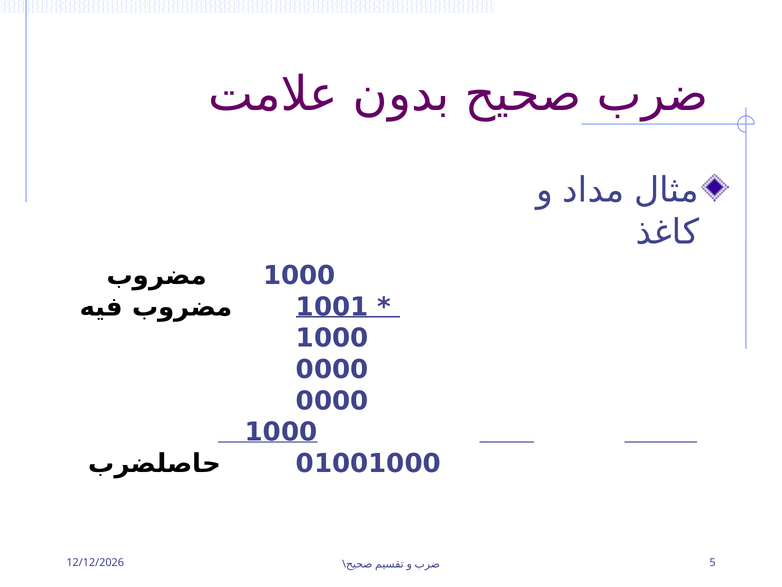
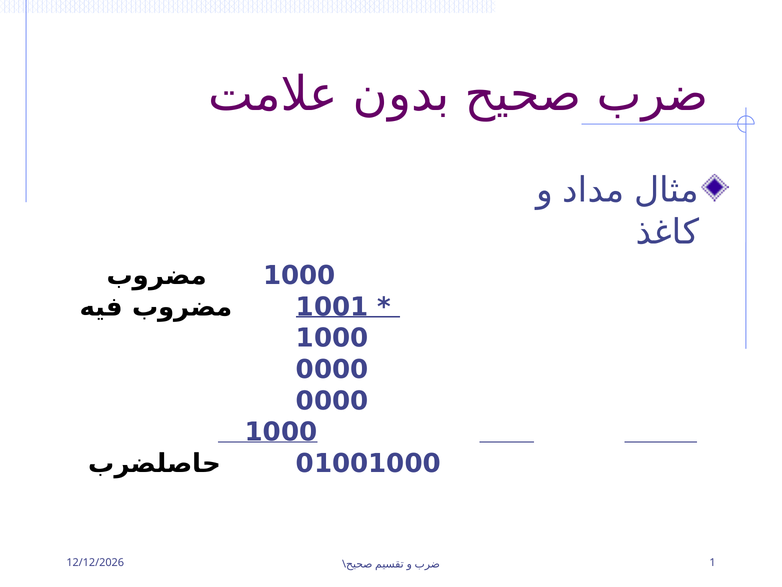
5: 5 -> 1 (713, 562)
